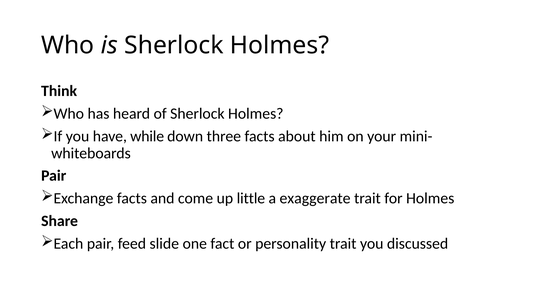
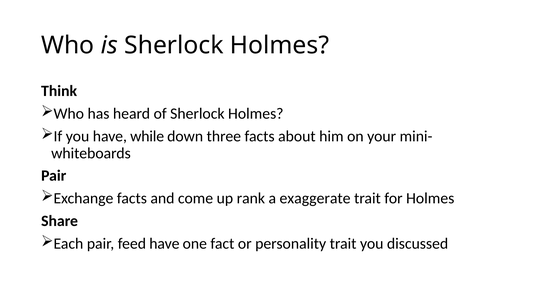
little: little -> rank (251, 199)
feed slide: slide -> have (164, 244)
